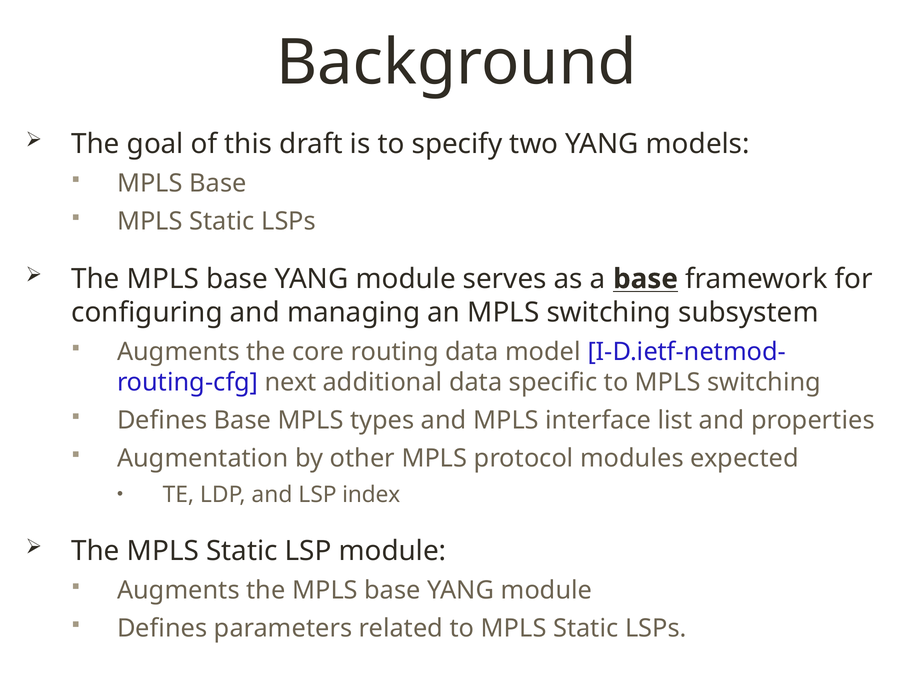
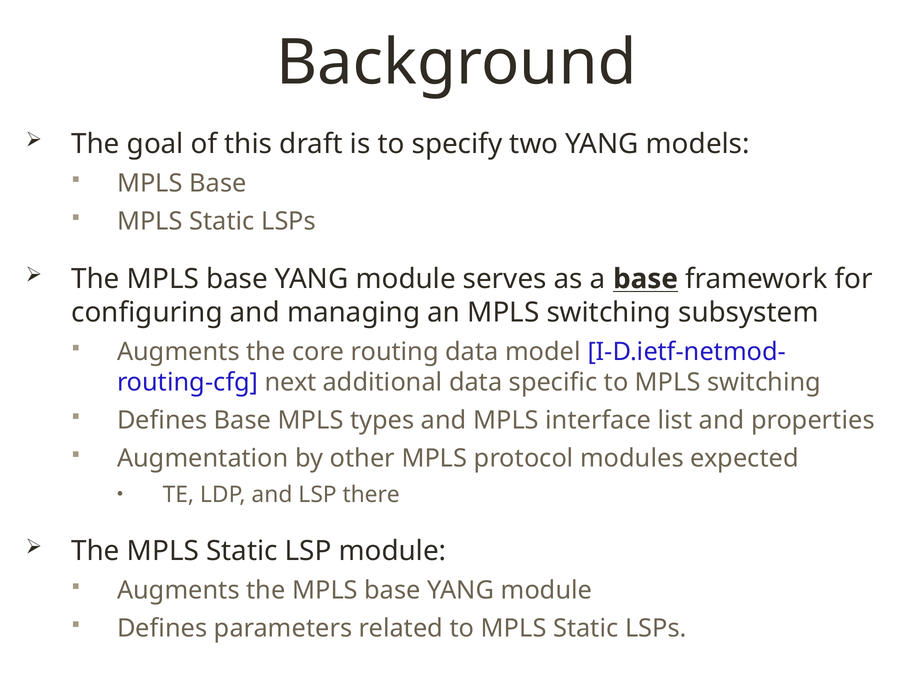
index: index -> there (371, 495)
